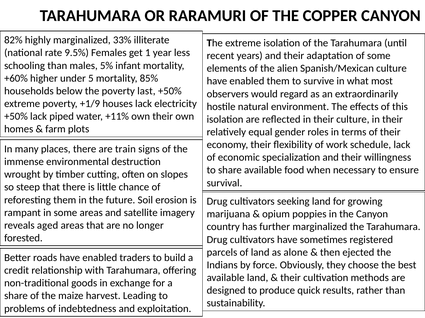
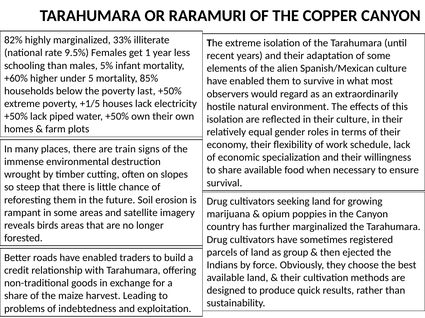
+1/9: +1/9 -> +1/5 (90, 104)
water +11%: +11% -> +50% (117, 117)
aged: aged -> birds (48, 226)
alone: alone -> group (296, 253)
